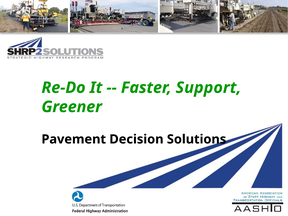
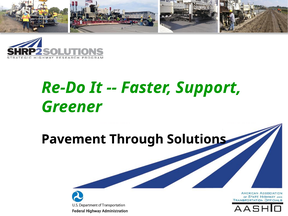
Decision: Decision -> Through (136, 139)
